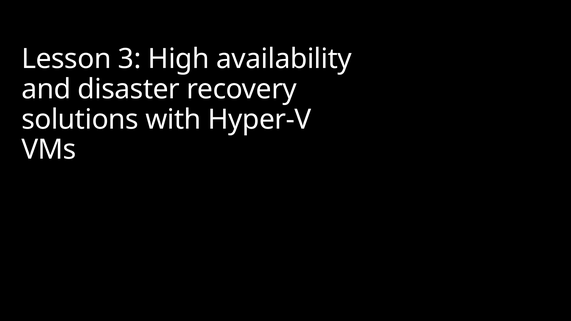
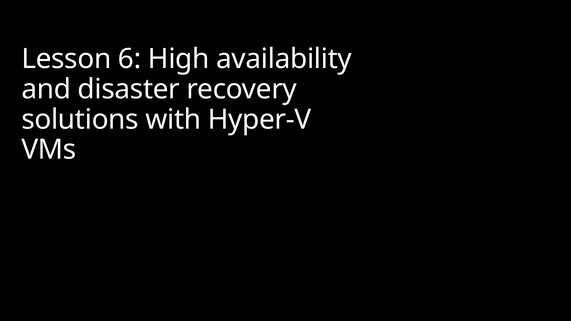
3: 3 -> 6 (130, 59)
